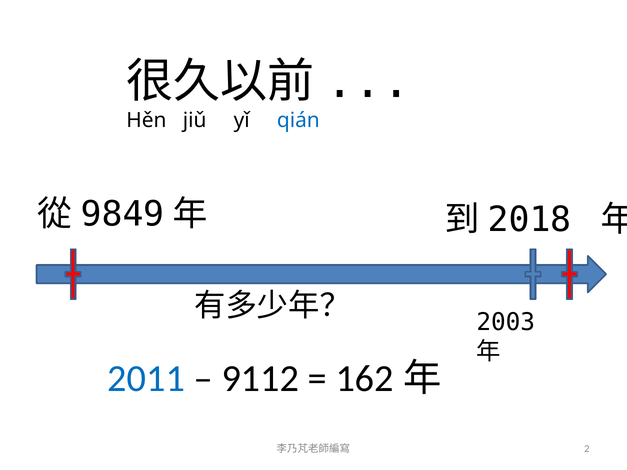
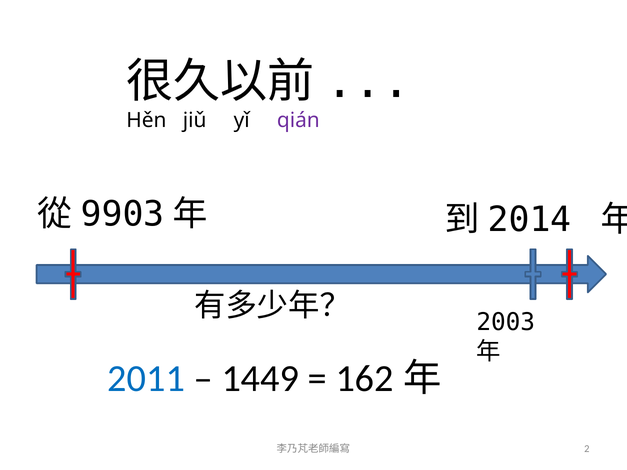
qián colour: blue -> purple (298, 121)
9849: 9849 -> 9903 (123, 215)
2018: 2018 -> 2014 (530, 220)
9112: 9112 -> 1449 (260, 379)
